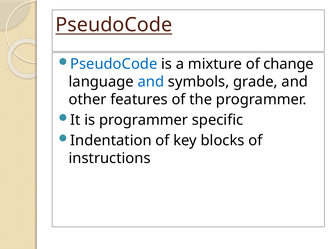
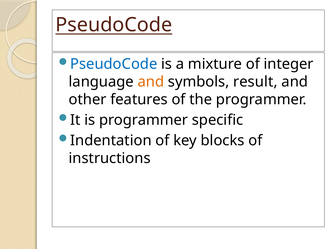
change: change -> integer (289, 64)
and colour: blue -> orange (151, 82)
grade: grade -> result (255, 82)
